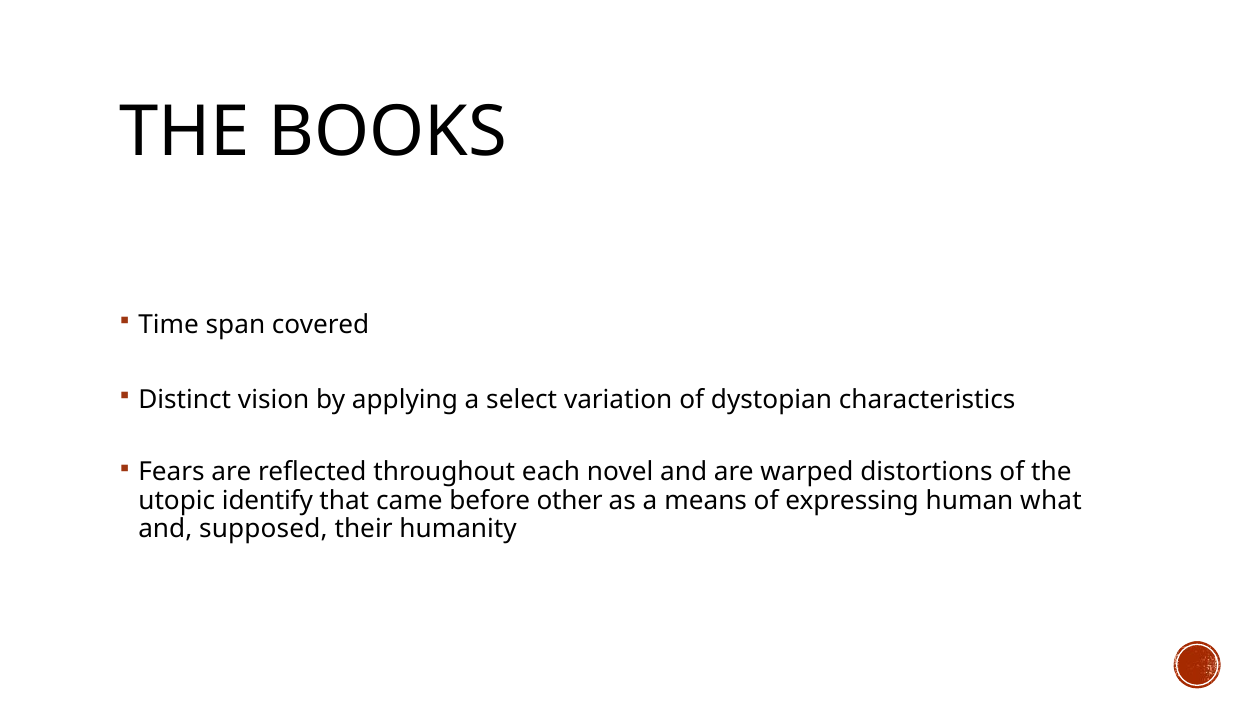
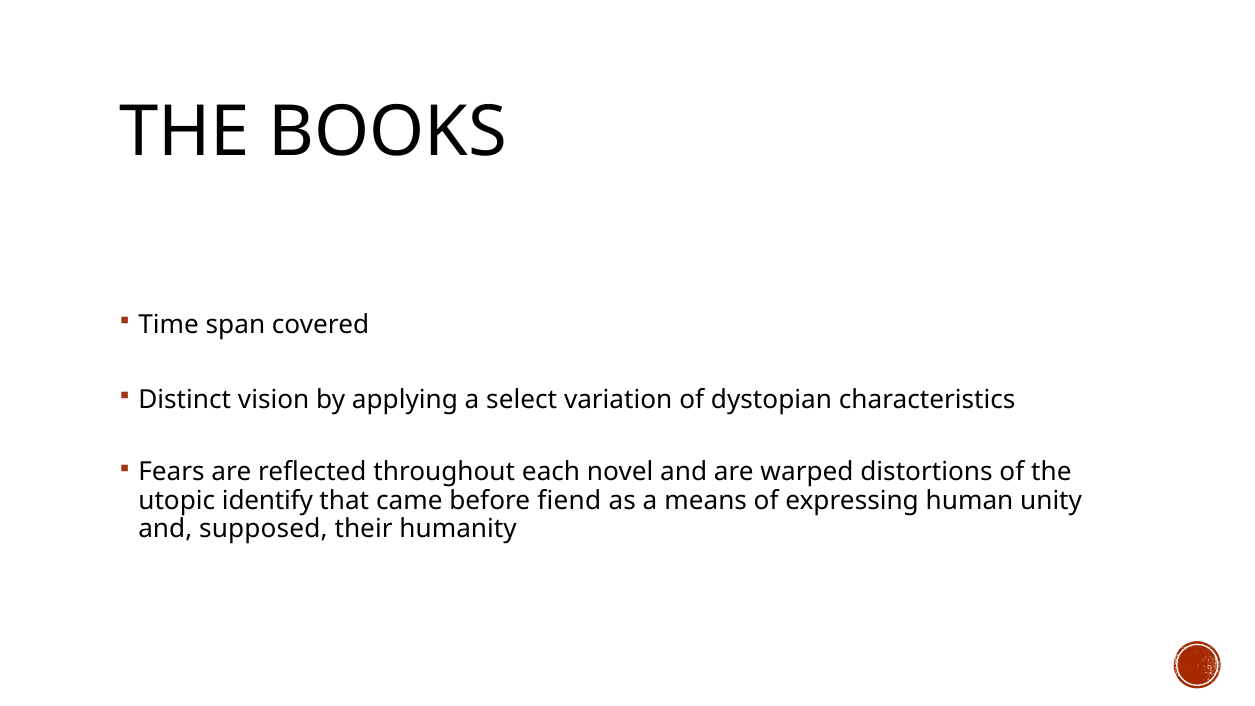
other: other -> fiend (569, 500)
what: what -> unity (1051, 500)
